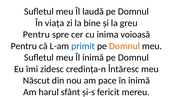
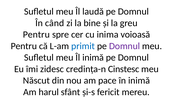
viața: viața -> când (55, 23)
Domnul colour: orange -> purple (125, 46)
Întăresc: Întăresc -> Cinstesc (124, 69)
